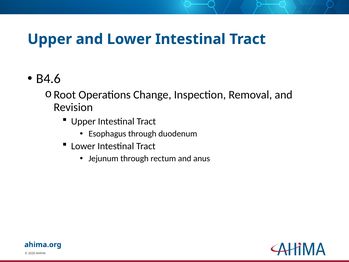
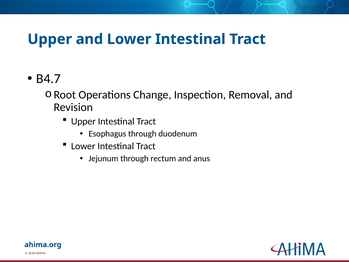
B4.6: B4.6 -> B4.7 (48, 79)
